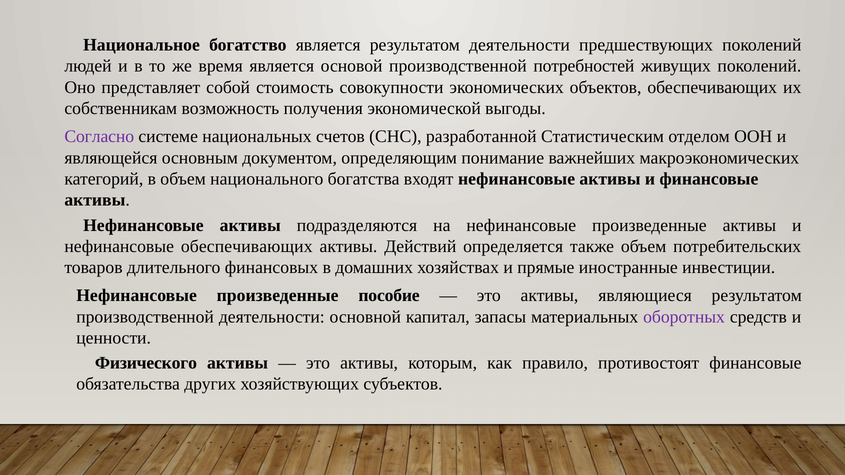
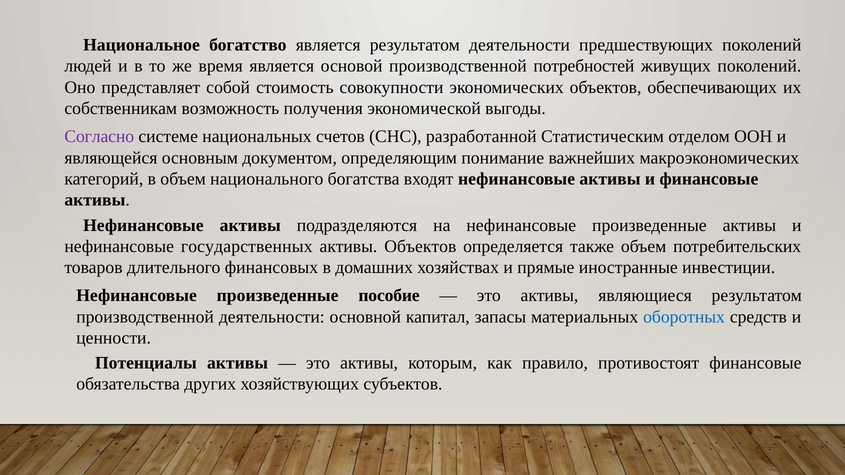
нефинансовые обеспечивающих: обеспечивающих -> государственных (247, 247)
активы Действий: Действий -> Объектов (420, 247)
оборотных colour: purple -> blue (684, 317)
Физического: Физического -> Потенциалы (146, 363)
